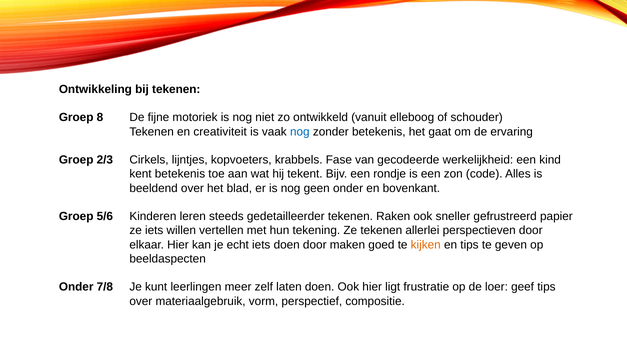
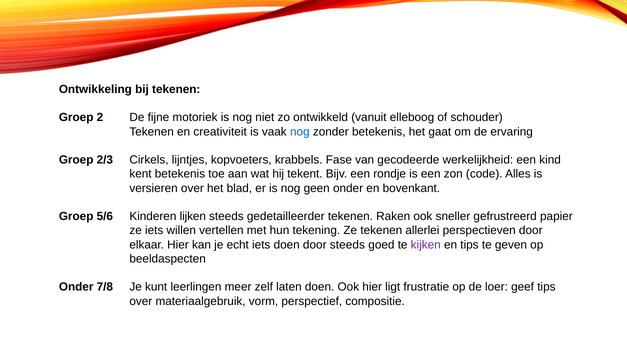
8: 8 -> 2 (100, 117)
beeldend: beeldend -> versieren (154, 188)
leren: leren -> lijken (193, 216)
door maken: maken -> steeds (347, 244)
kijken colour: orange -> purple (426, 244)
